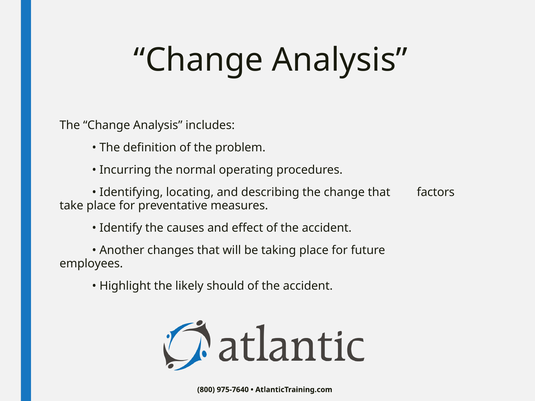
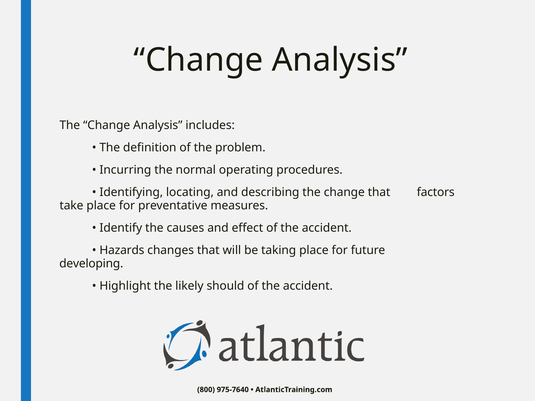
Another: Another -> Hazards (122, 250)
employees: employees -> developing (91, 264)
